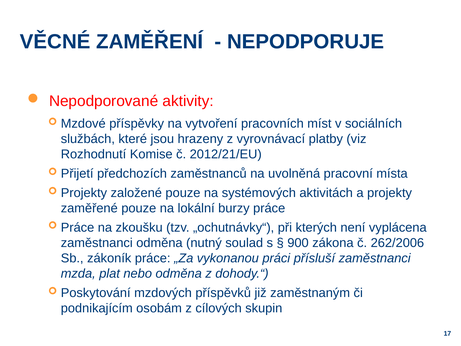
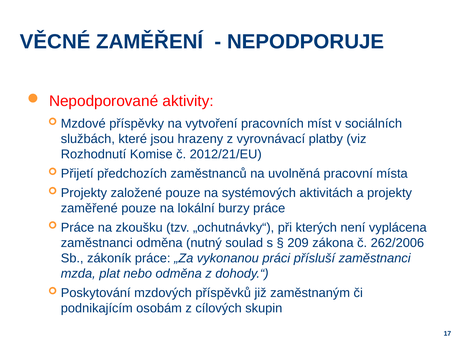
900: 900 -> 209 (298, 243)
